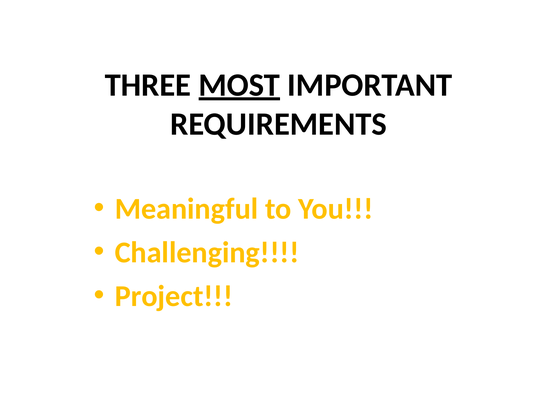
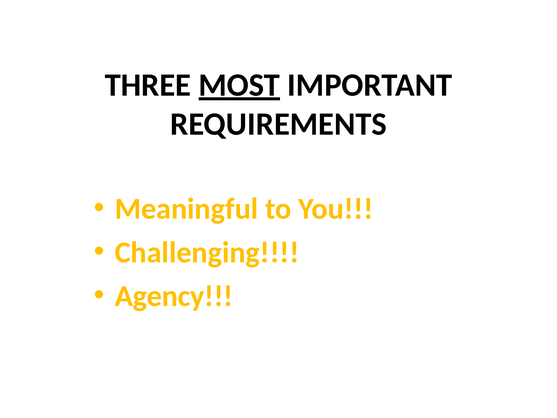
Project: Project -> Agency (174, 296)
